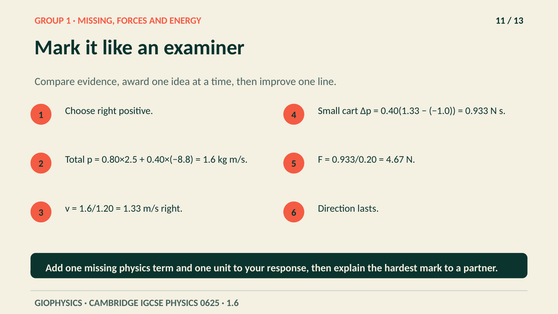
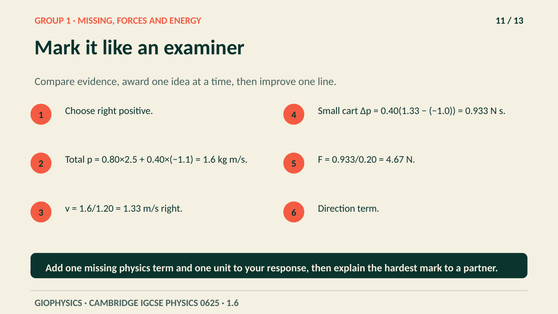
0.40×(−8.8: 0.40×(−8.8 -> 0.40×(−1.1 (170, 160)
Direction lasts: lasts -> term (368, 208)
